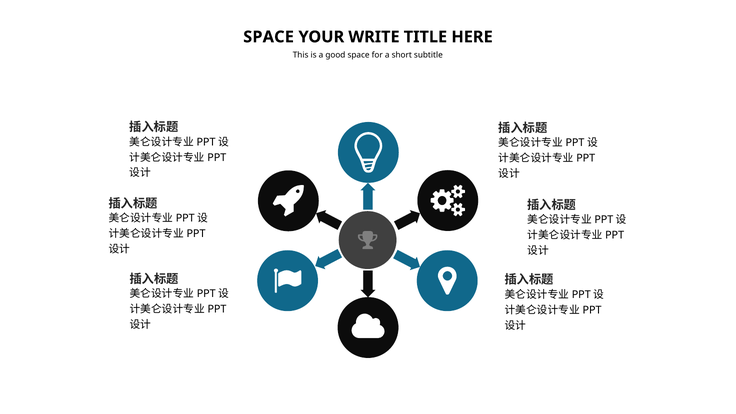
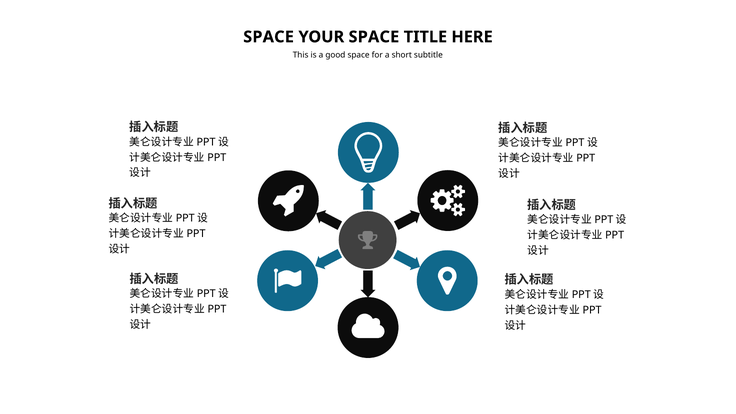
YOUR WRITE: WRITE -> SPACE (374, 37)
